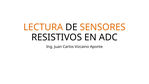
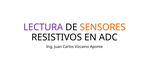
LECTURA colour: orange -> purple (43, 27)
